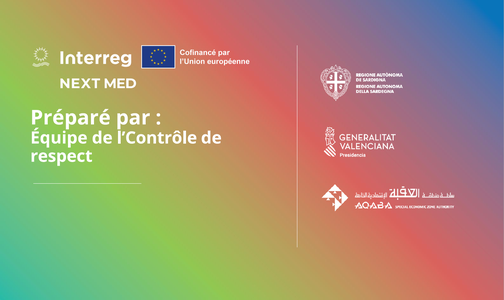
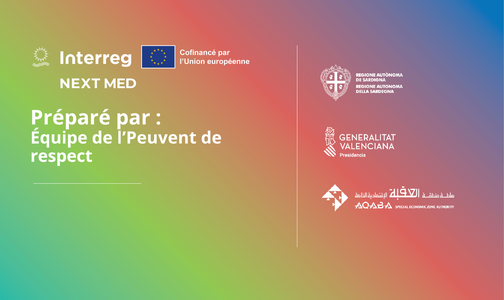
l’Contrôle: l’Contrôle -> l’Peuvent (157, 138)
